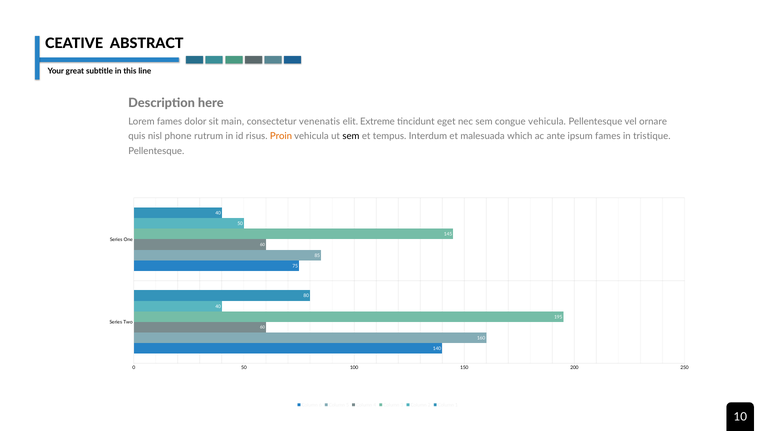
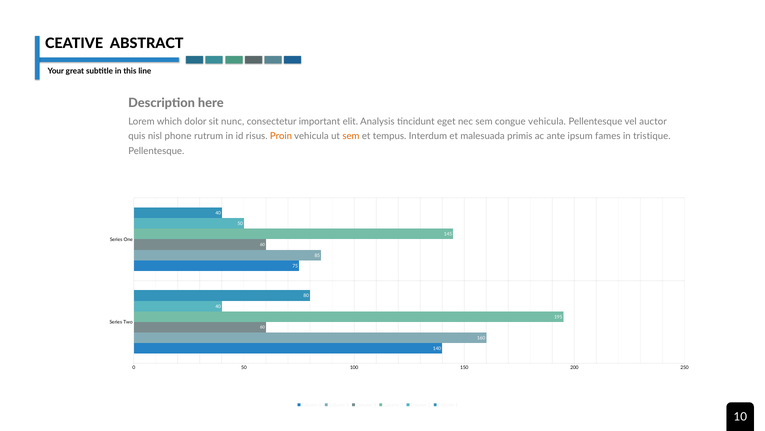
Lorem fames: fames -> which (170, 121)
main: main -> nunc (233, 121)
venenatis: venenatis -> important (320, 121)
Extreme: Extreme -> Analysis (377, 121)
ornare: ornare -> auctor (653, 121)
sem colour: black -> orange (351, 136)
which: which -> primis (520, 136)
